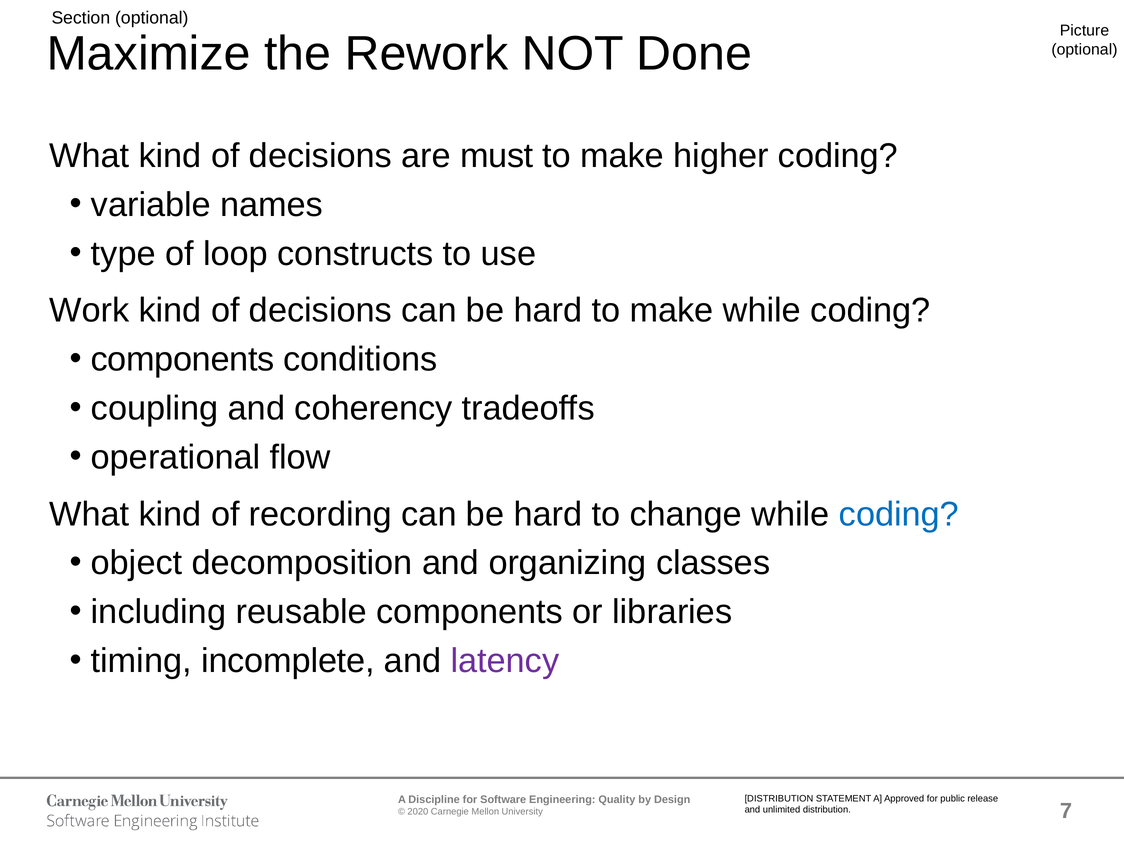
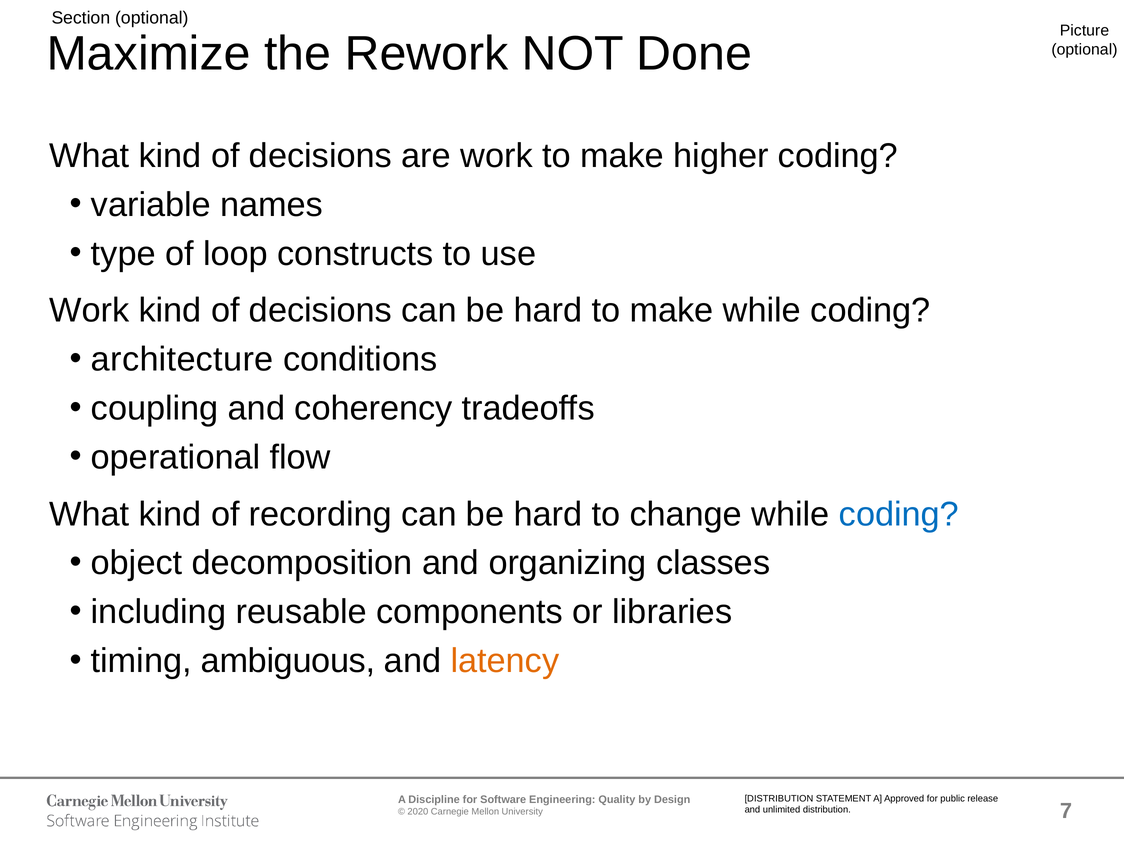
are must: must -> work (497, 156)
components: components -> architecture (182, 360)
incomplete: incomplete -> ambiguous (288, 661)
latency colour: purple -> orange (505, 661)
